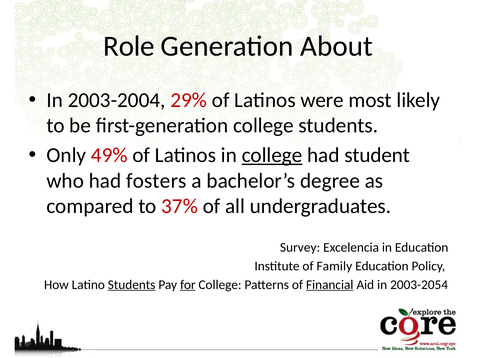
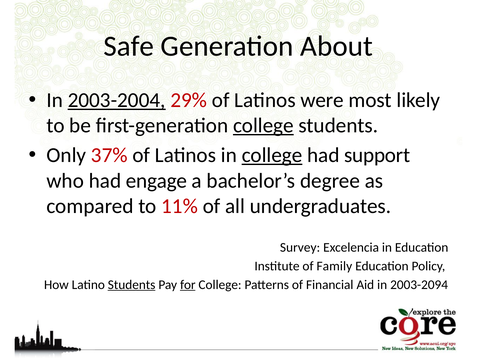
Role: Role -> Safe (129, 46)
2003-2004 underline: none -> present (117, 100)
college underline: none -> present (263, 126)
49%: 49% -> 37% (109, 155)
student: student -> support (377, 155)
fosters: fosters -> engage (157, 181)
37%: 37% -> 11% (180, 206)
Financial underline: present -> none (330, 285)
2003-2054: 2003-2054 -> 2003-2094 (419, 285)
